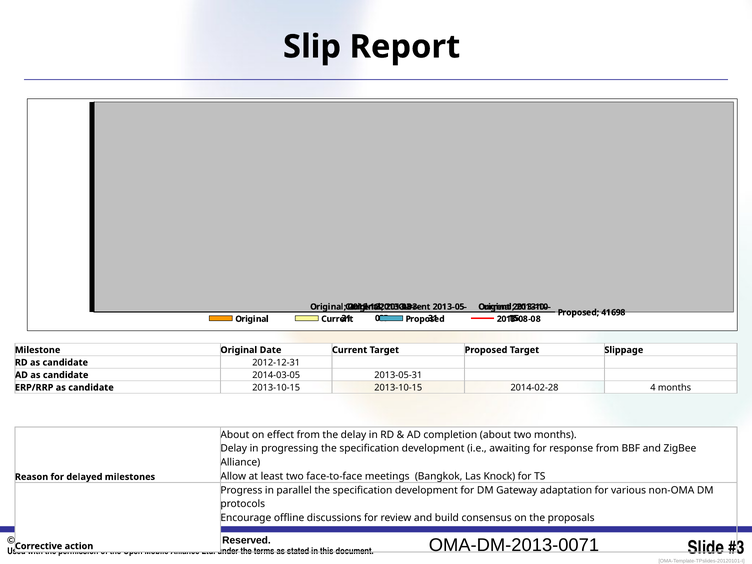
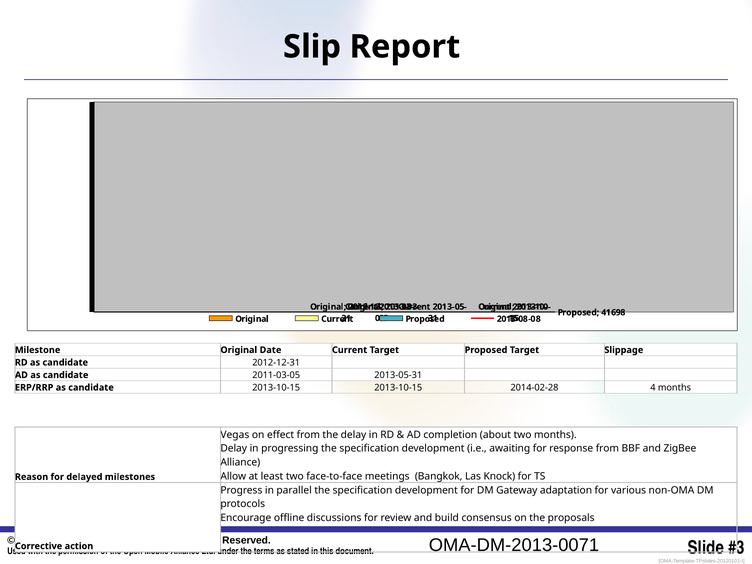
2014-03-05: 2014-03-05 -> 2011-03-05 (276, 375)
About: About -> Vegas (235, 435)
